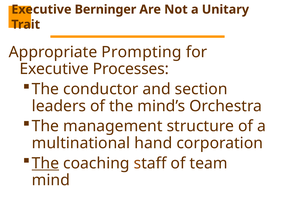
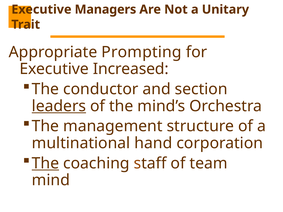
Berninger: Berninger -> Managers (105, 9)
Processes: Processes -> Increased (131, 69)
leaders underline: none -> present (59, 106)
